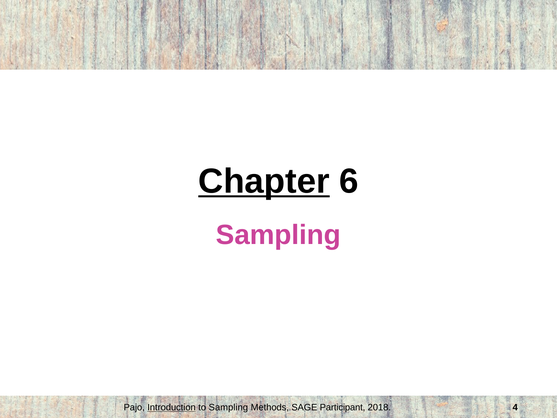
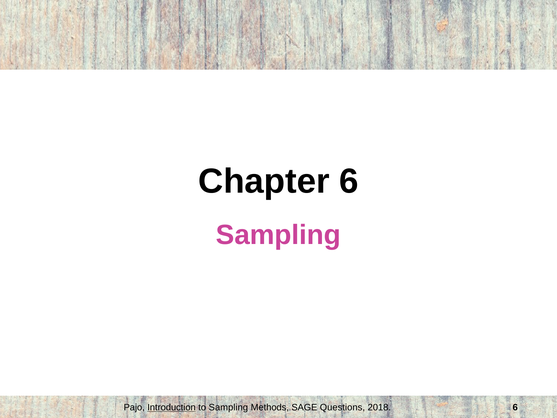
Chapter underline: present -> none (264, 181)
Participant: Participant -> Questions (342, 407)
2018 4: 4 -> 6 (515, 407)
